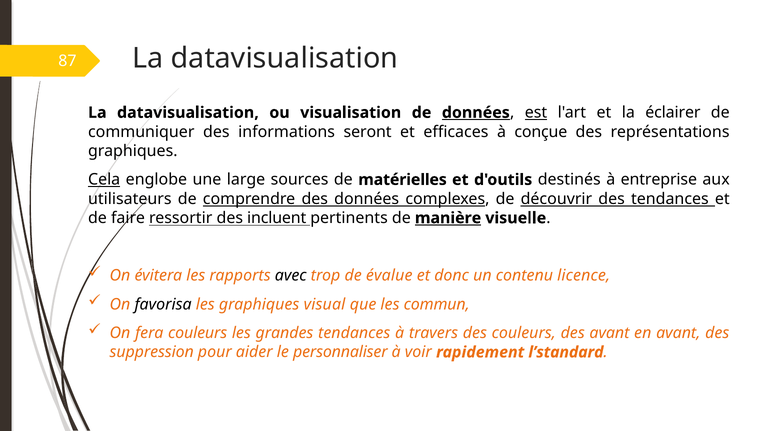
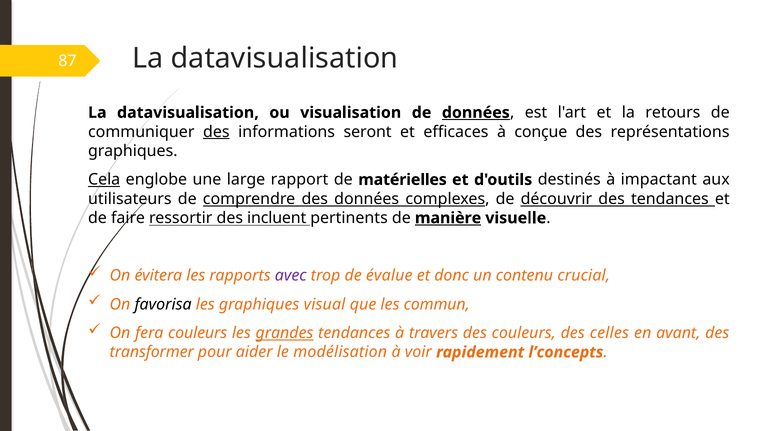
est underline: present -> none (536, 113)
éclairer: éclairer -> retours (673, 113)
des underline: none -> present (216, 132)
sources: sources -> rapport (300, 180)
entreprise: entreprise -> impactant (659, 180)
avec colour: black -> purple (291, 275)
licence: licence -> crucial (584, 275)
grandes underline: none -> present (284, 333)
des avant: avant -> celles (609, 333)
suppression: suppression -> transformer (152, 352)
personnaliser: personnaliser -> modélisation (340, 352)
l’standard: l’standard -> l’concepts (566, 352)
